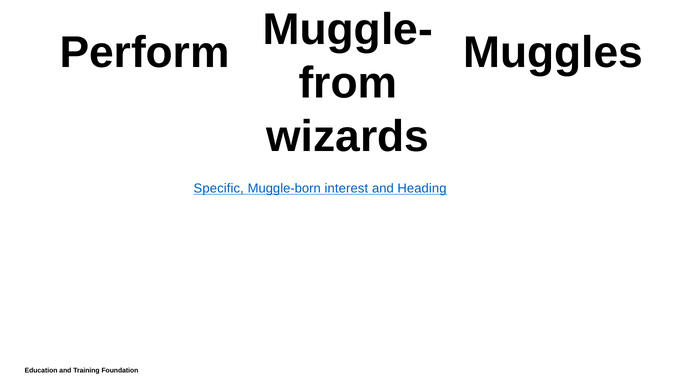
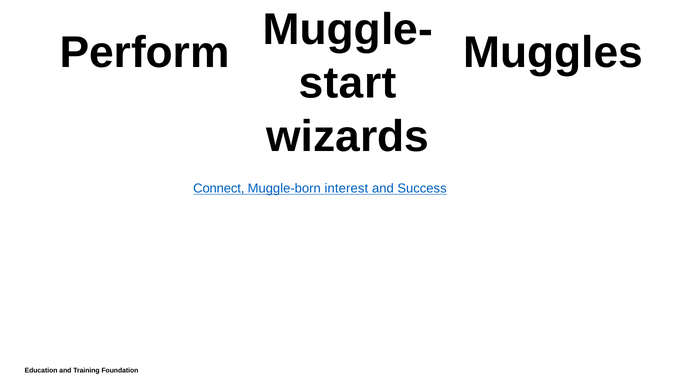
from: from -> start (348, 83)
Specific: Specific -> Connect (219, 188)
Heading: Heading -> Success (422, 188)
